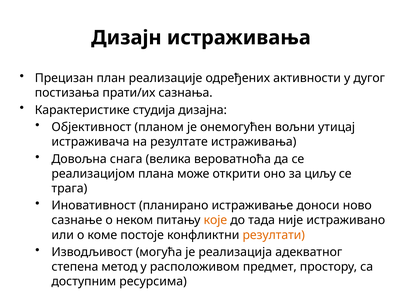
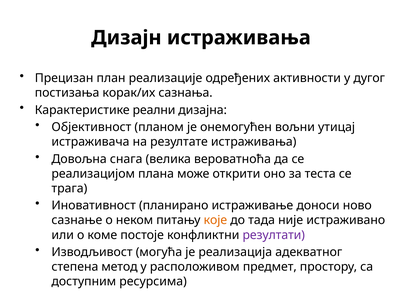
прати/их: прати/их -> корак/их (129, 93)
студија: студија -> реални (154, 110)
циљу: циљу -> теста (320, 174)
резултати colour: orange -> purple (274, 235)
